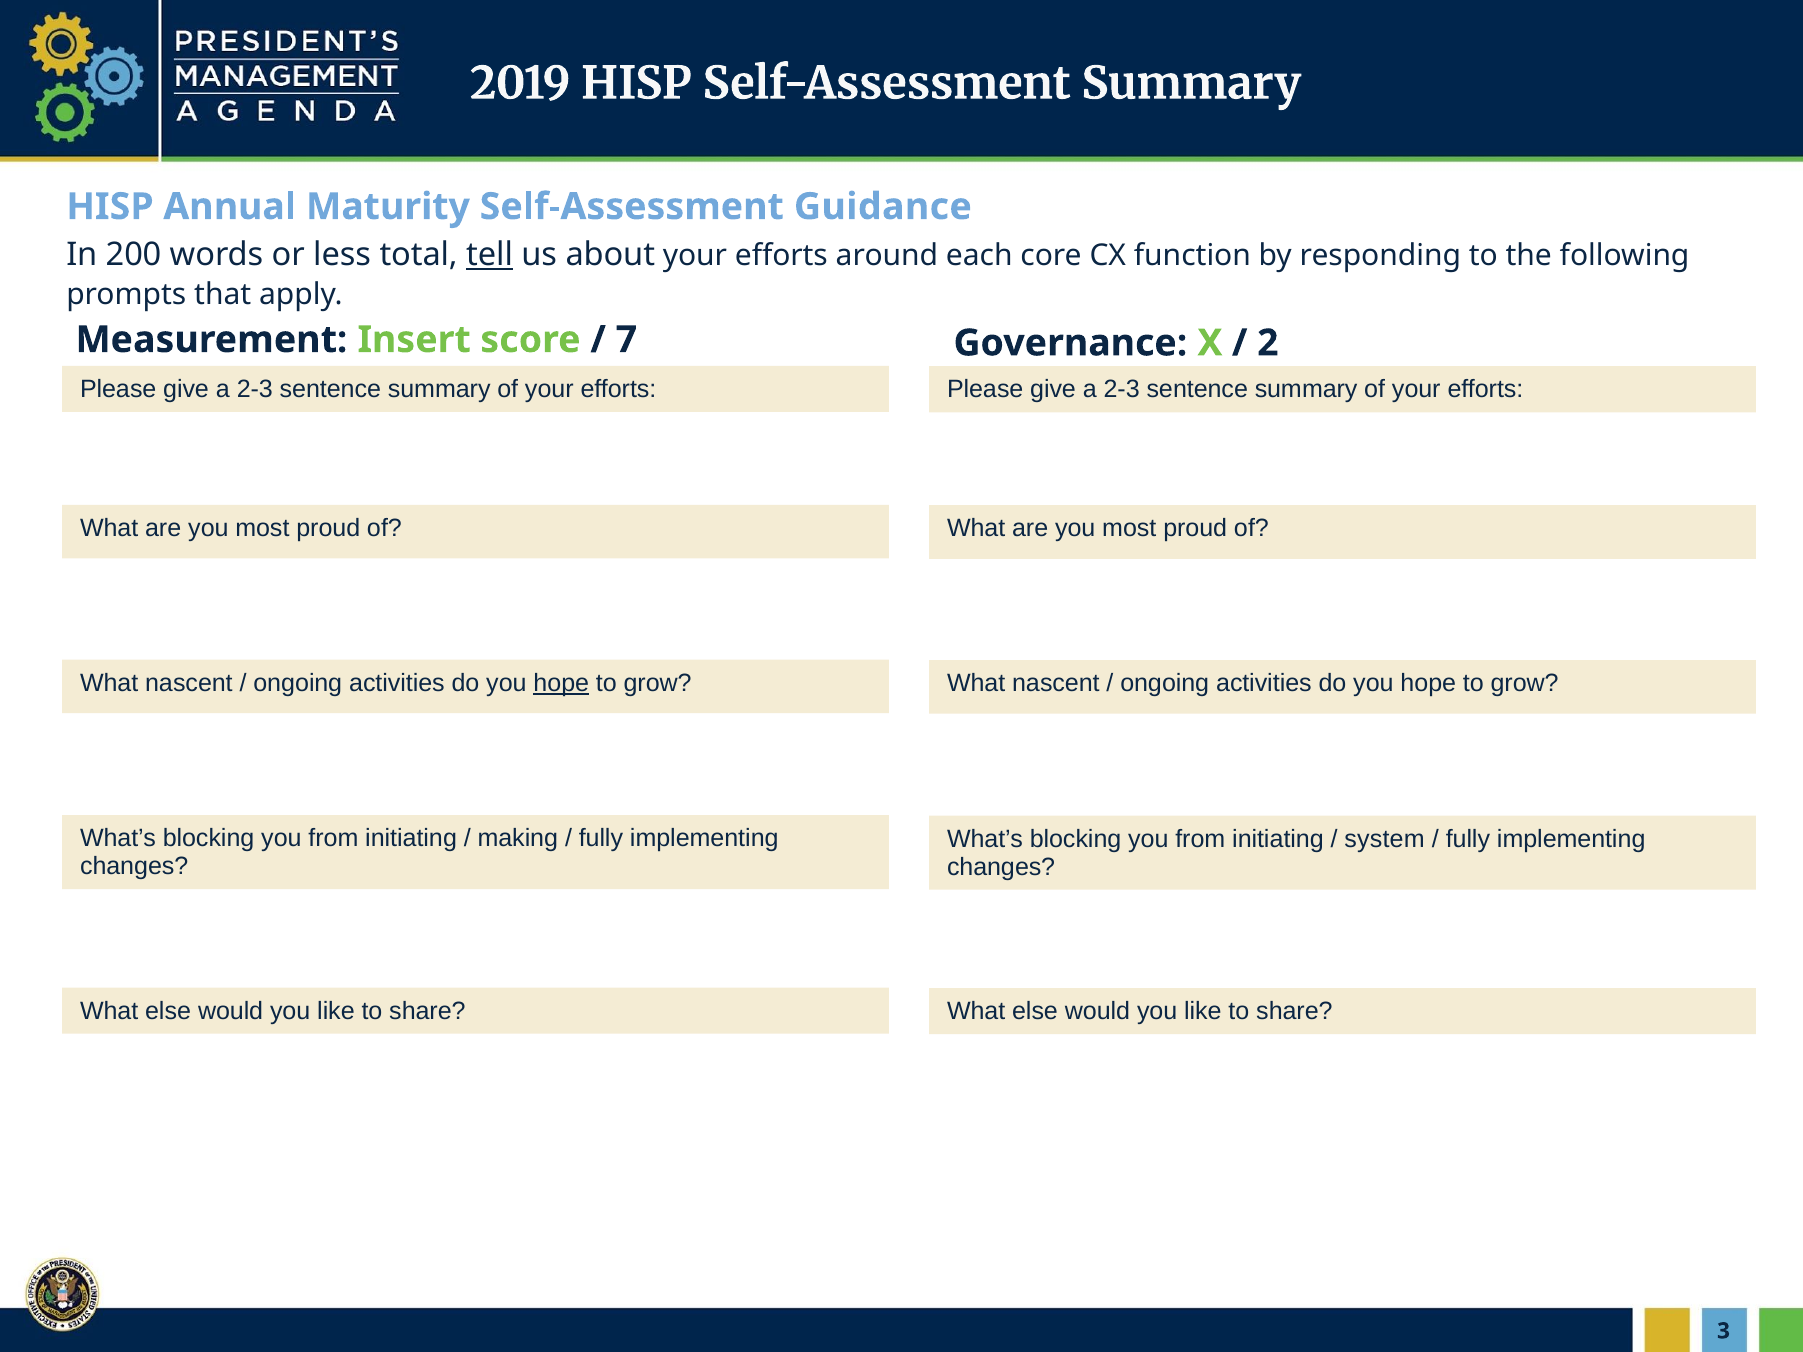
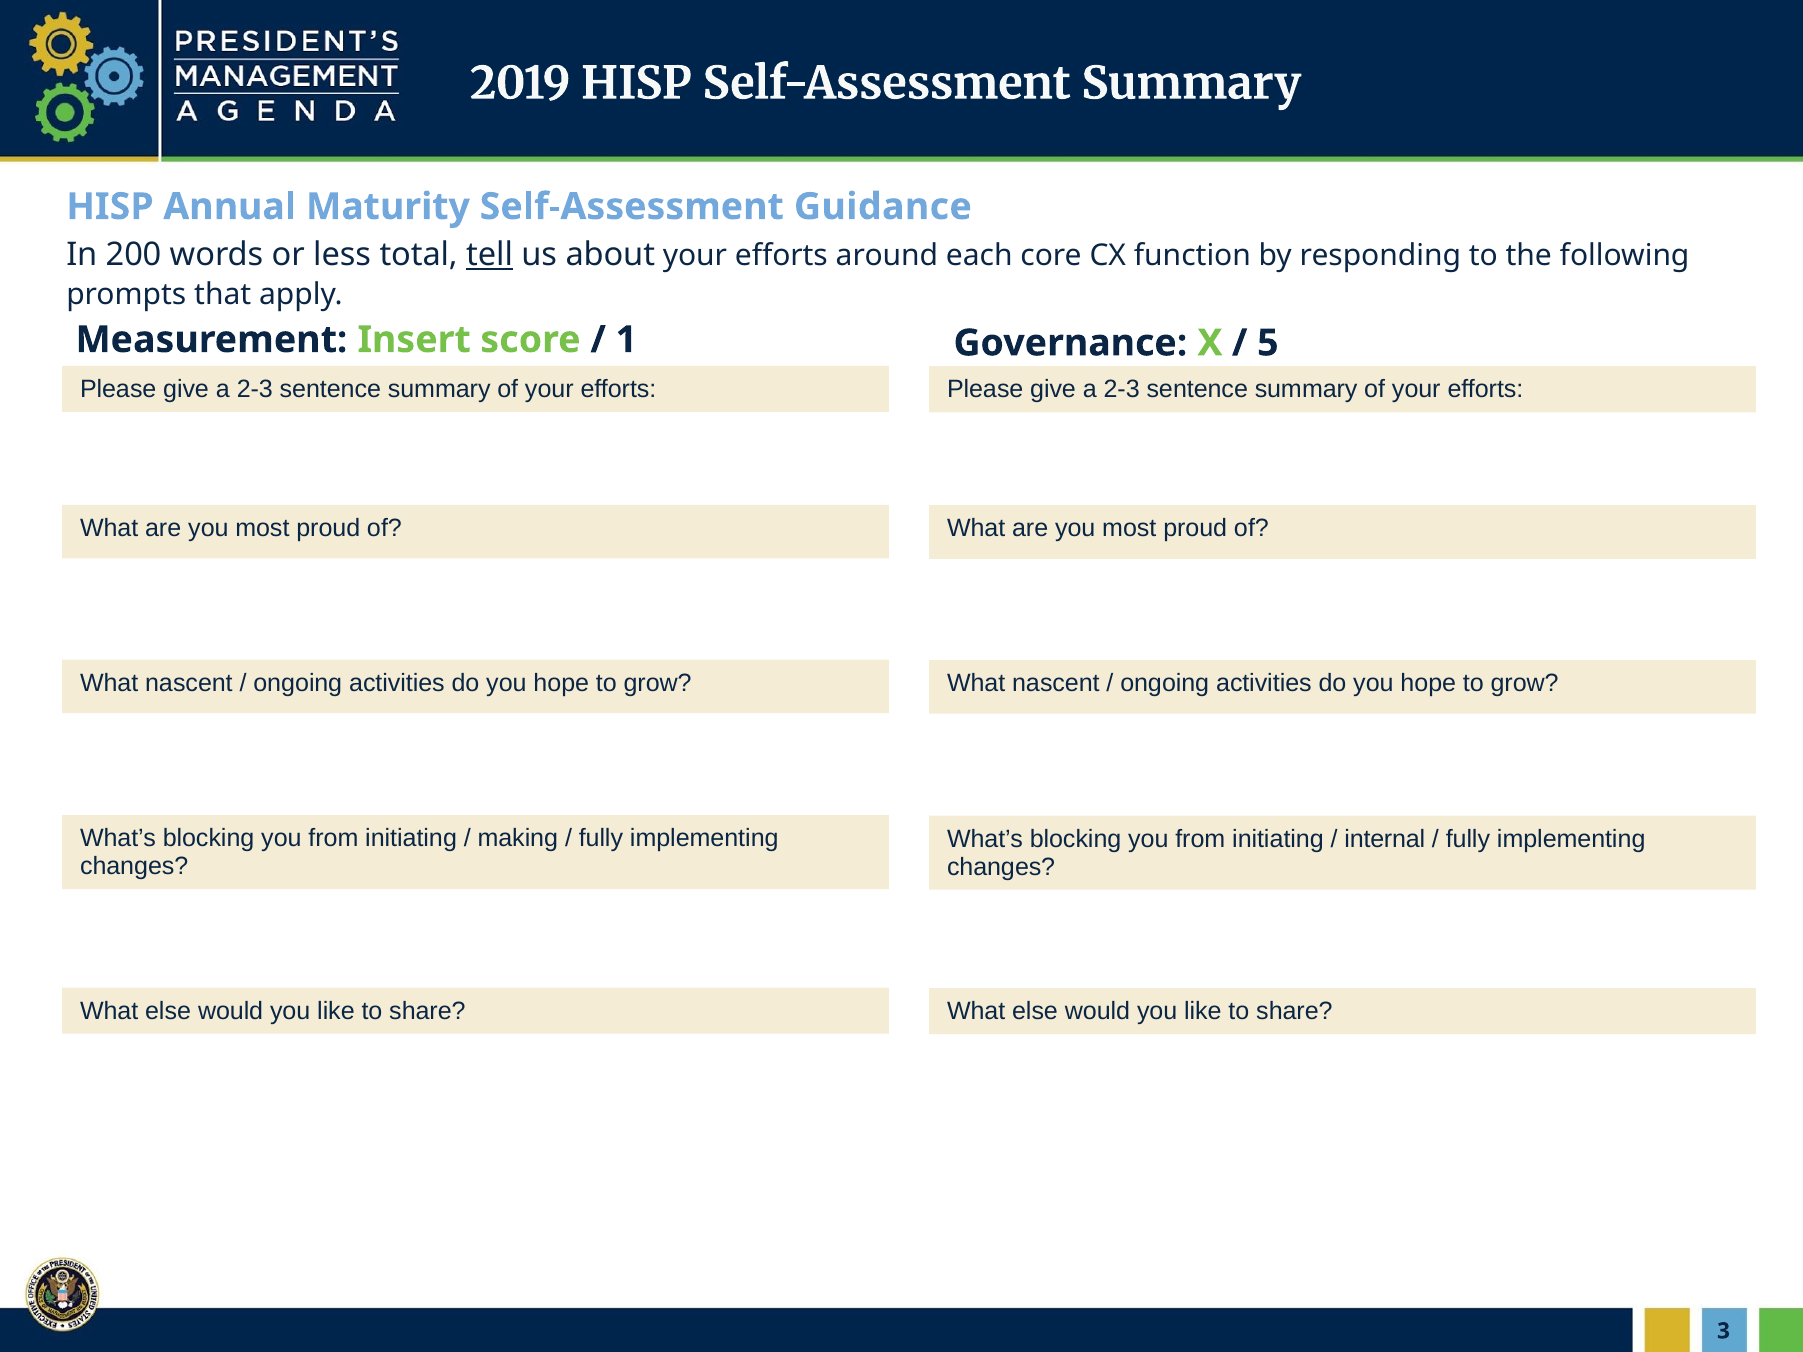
7: 7 -> 1 (626, 340)
2: 2 -> 5 (1268, 343)
hope underline: present -> none (561, 683)
system: system -> internal (1385, 839)
